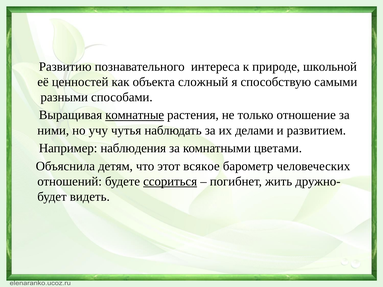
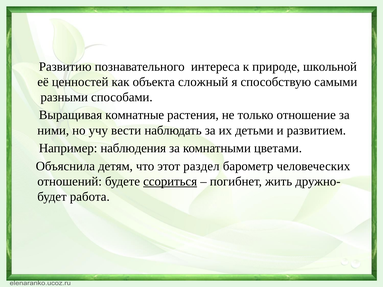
комнатные underline: present -> none (135, 115)
чутья: чутья -> вести (126, 130)
делами: делами -> детьми (254, 130)
всякое: всякое -> раздел (201, 166)
видеть: видеть -> работа (90, 197)
